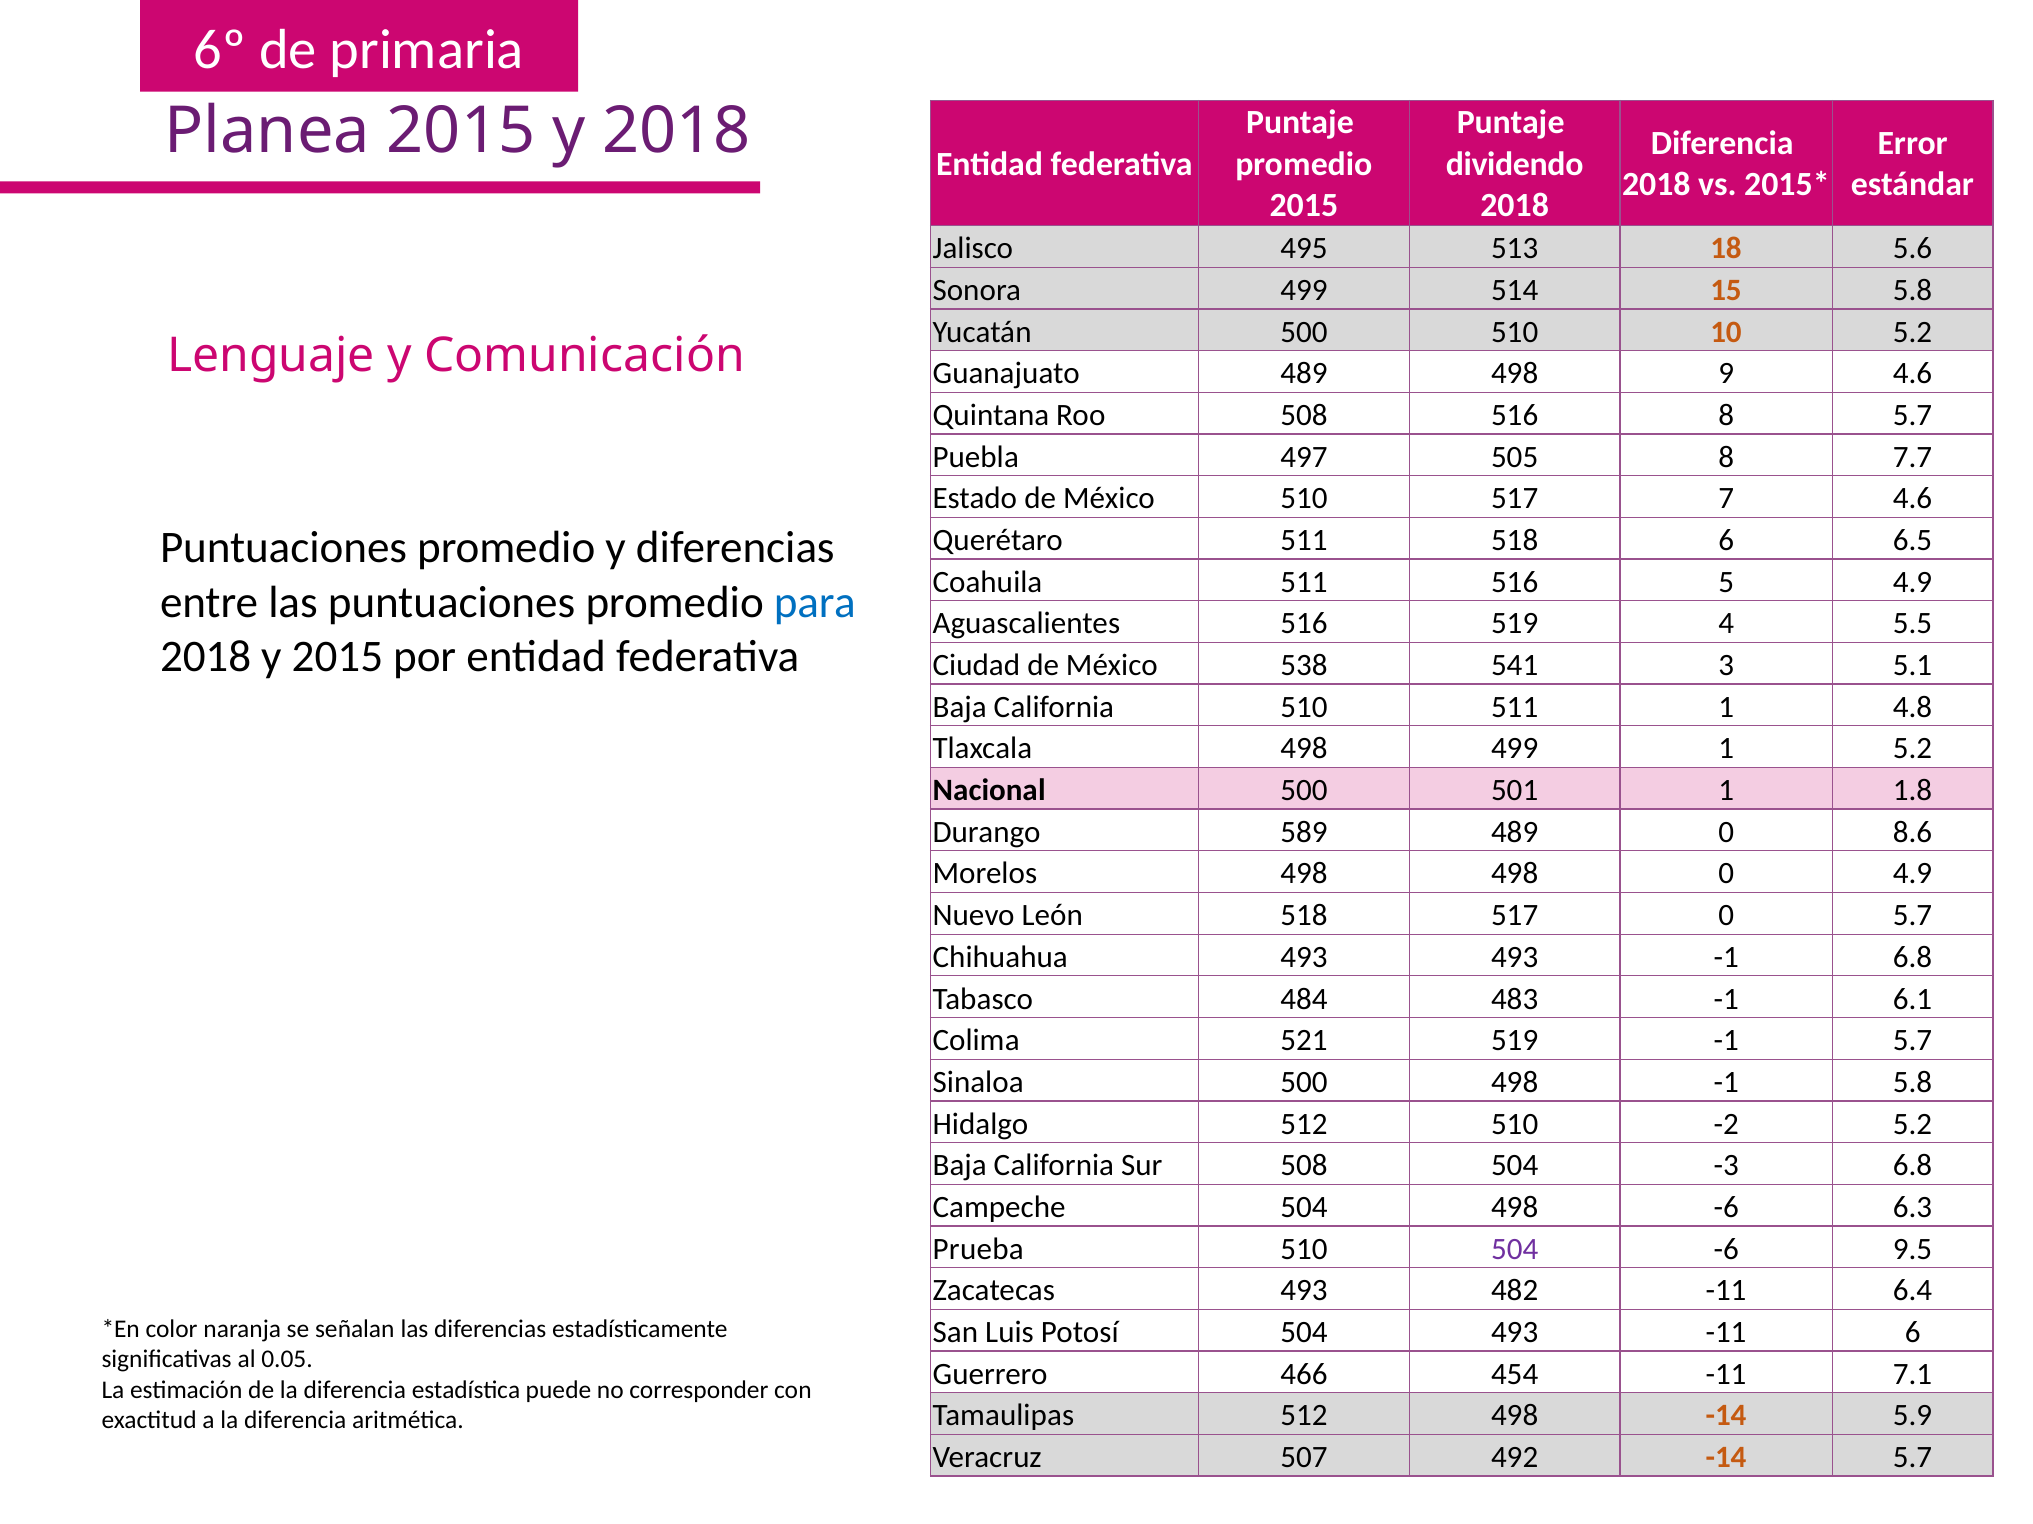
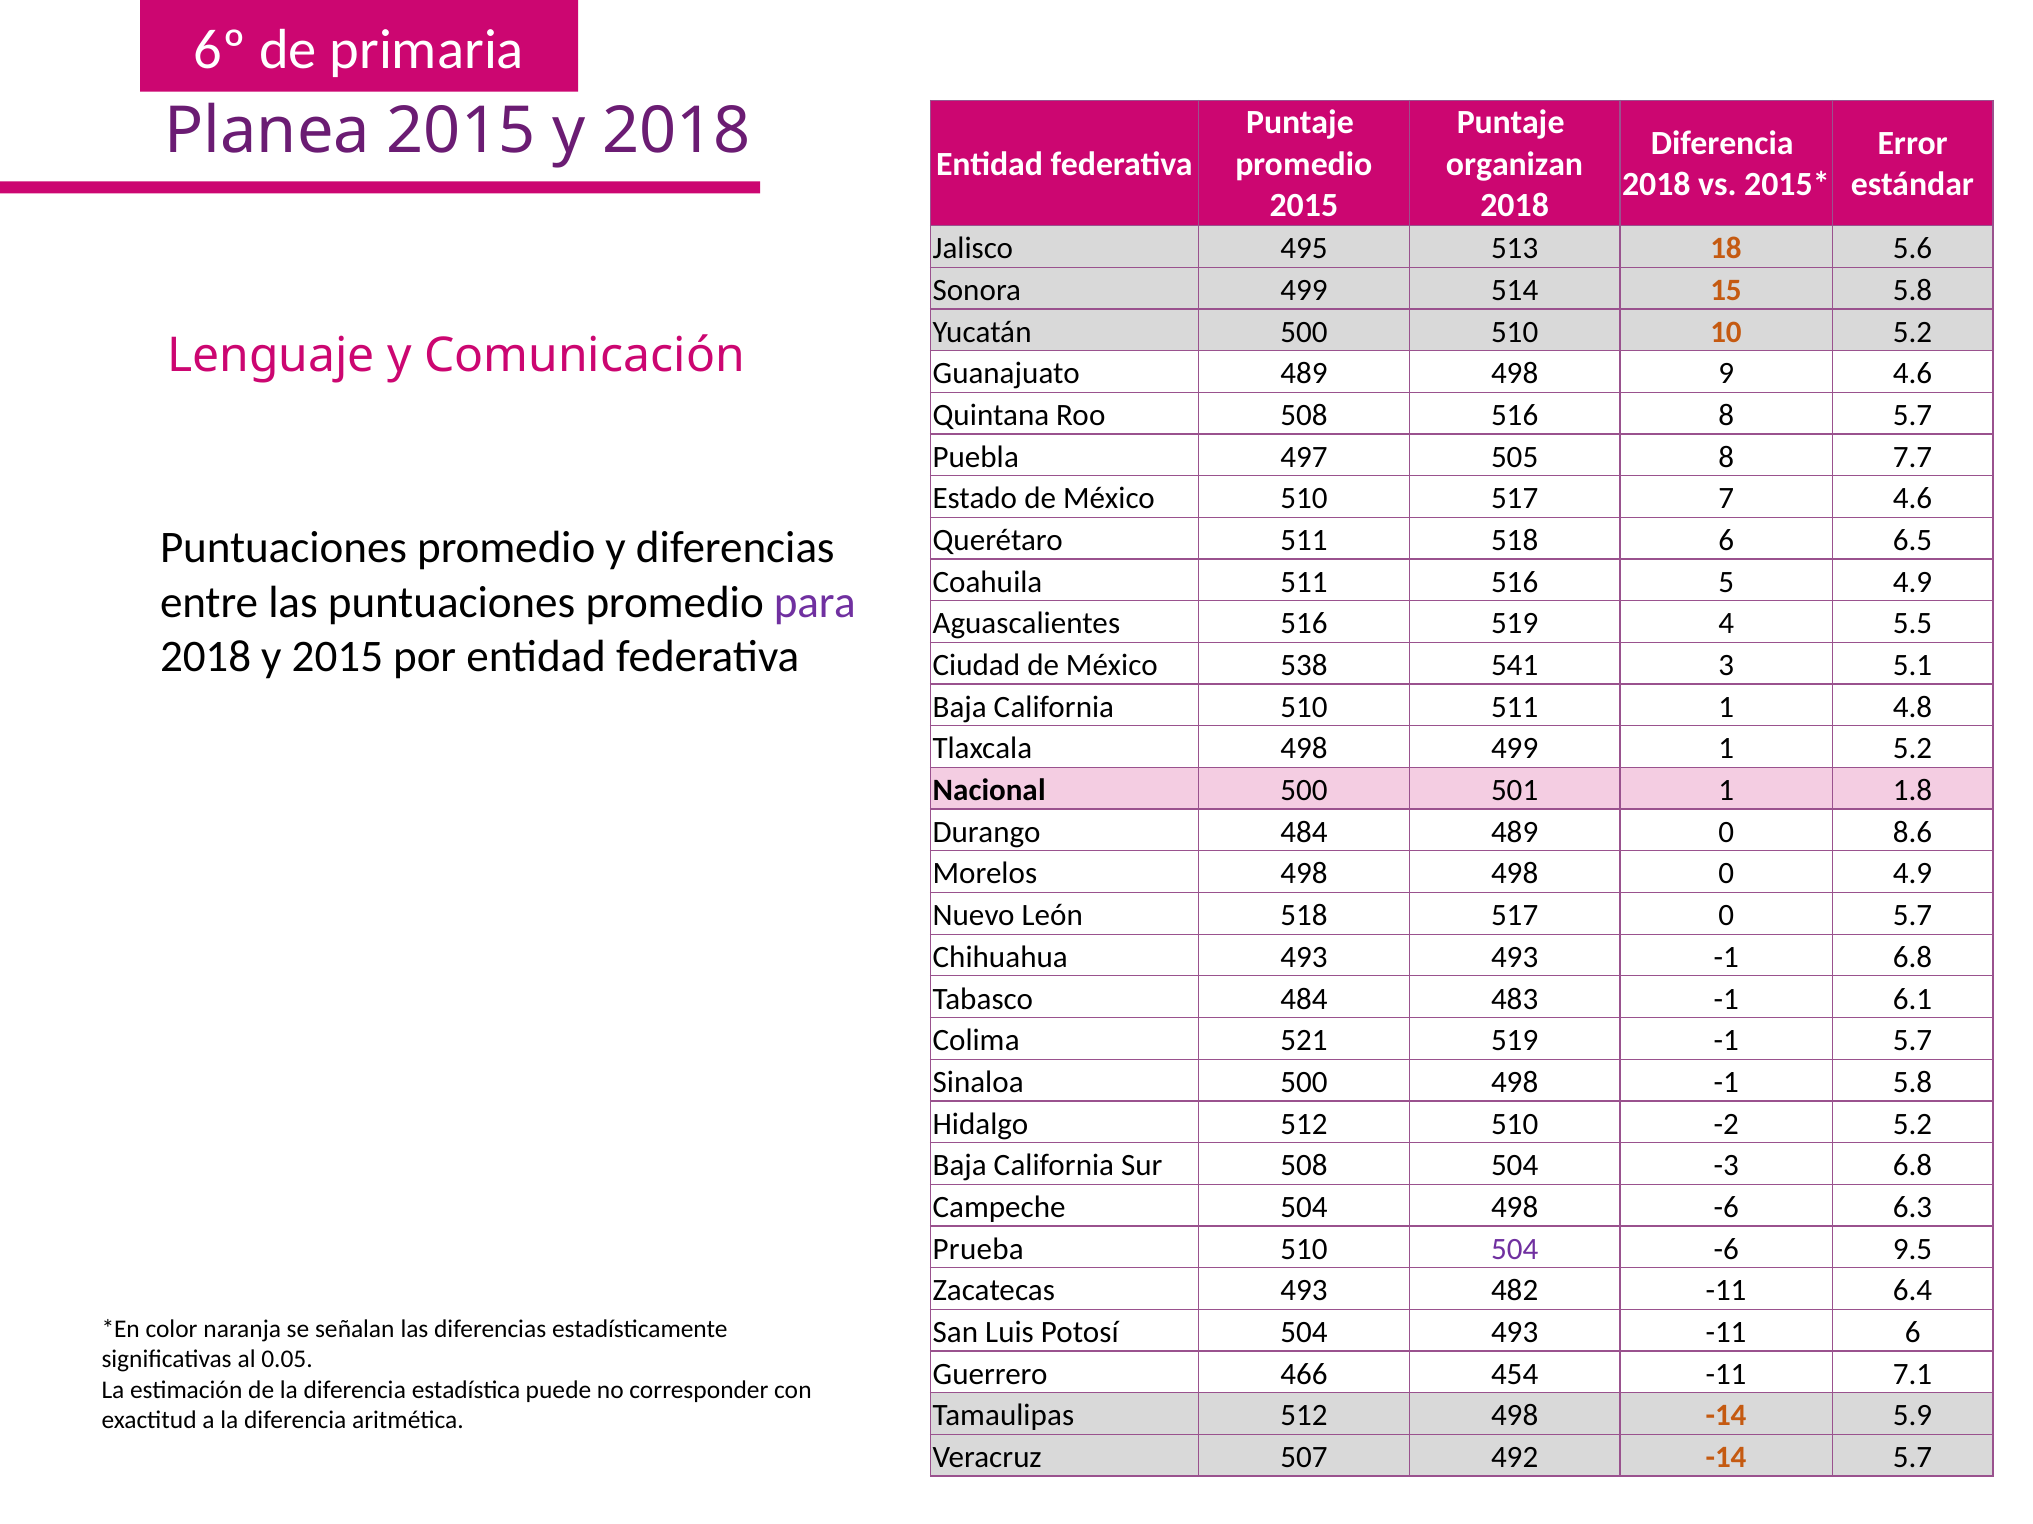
dividendo: dividendo -> organizan (1515, 164)
para colour: blue -> purple (815, 602)
Durango 589: 589 -> 484 (1304, 832)
